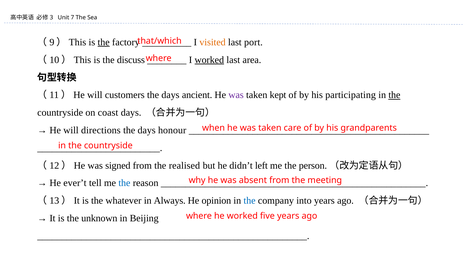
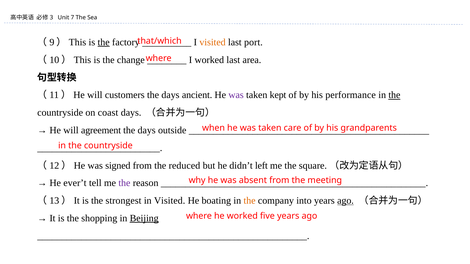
discuss: discuss -> change (131, 60)
worked underline: present -> none (209, 60)
participating: participating -> performance (351, 95)
directions: directions -> agreement (101, 130)
honour: honour -> outside (172, 130)
realised: realised -> reduced (184, 166)
person: person -> square (313, 166)
the colour: blue -> purple (124, 183)
whatever: whatever -> strongest (123, 201)
in Always: Always -> Visited (170, 201)
opinion: opinion -> boating (216, 201)
the colour: blue -> orange (250, 201)
ago underline: none -> present (345, 201)
unknown: unknown -> shopping (99, 219)
Beijing underline: none -> present (144, 219)
